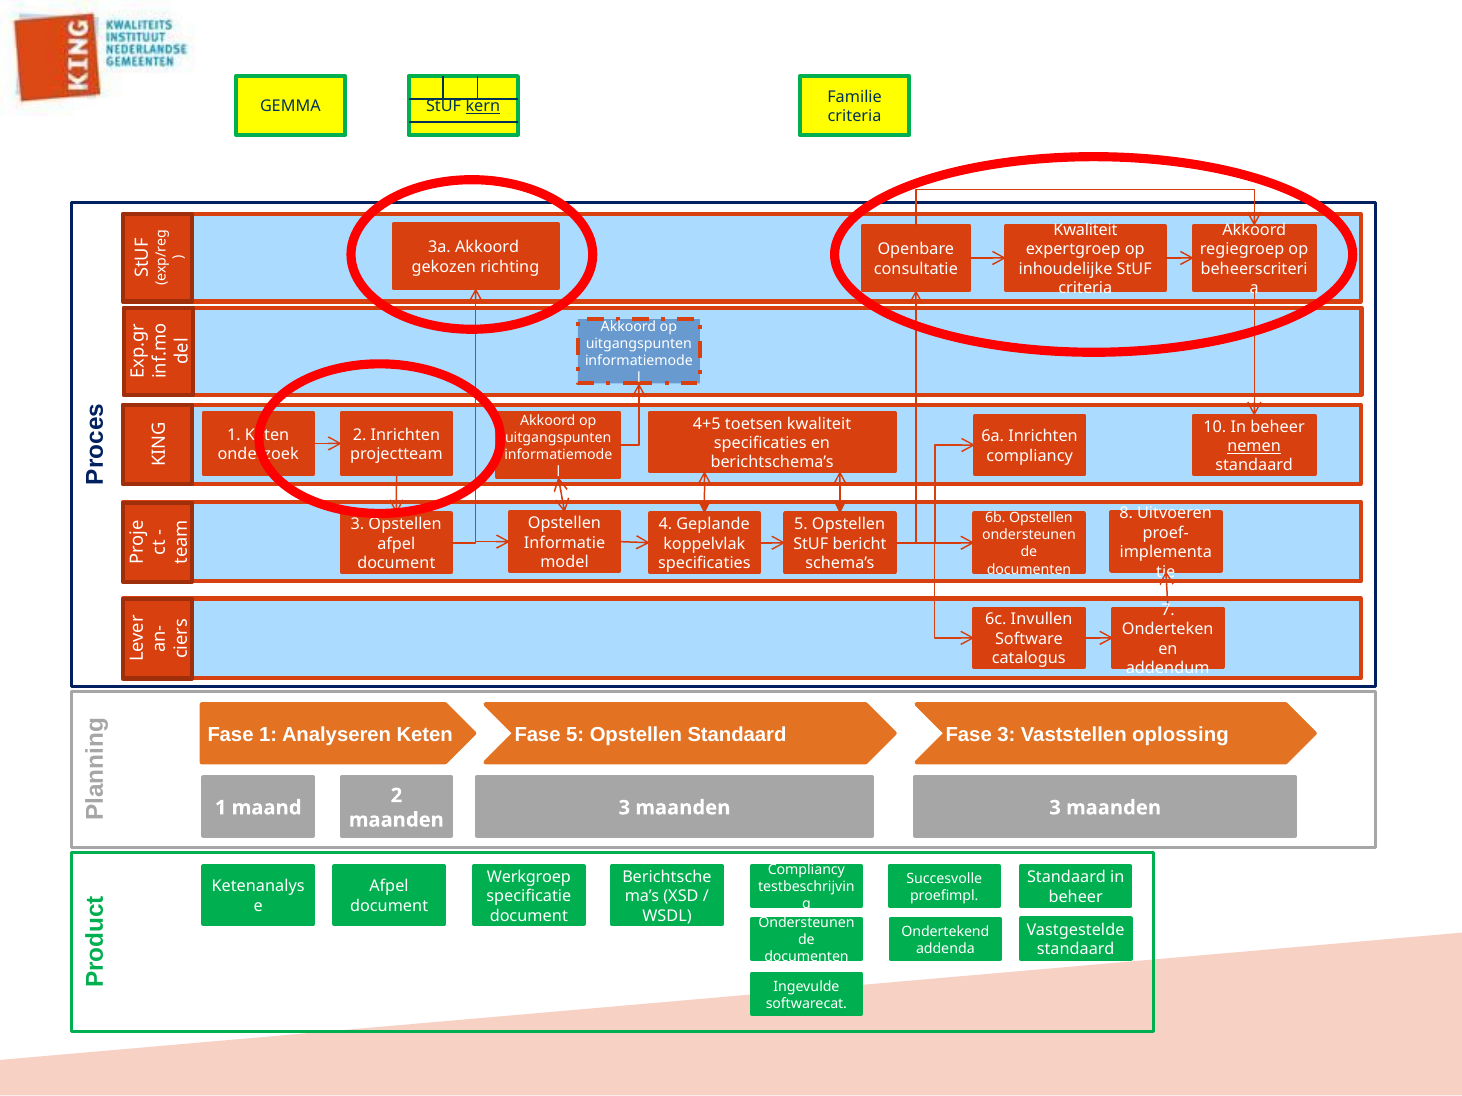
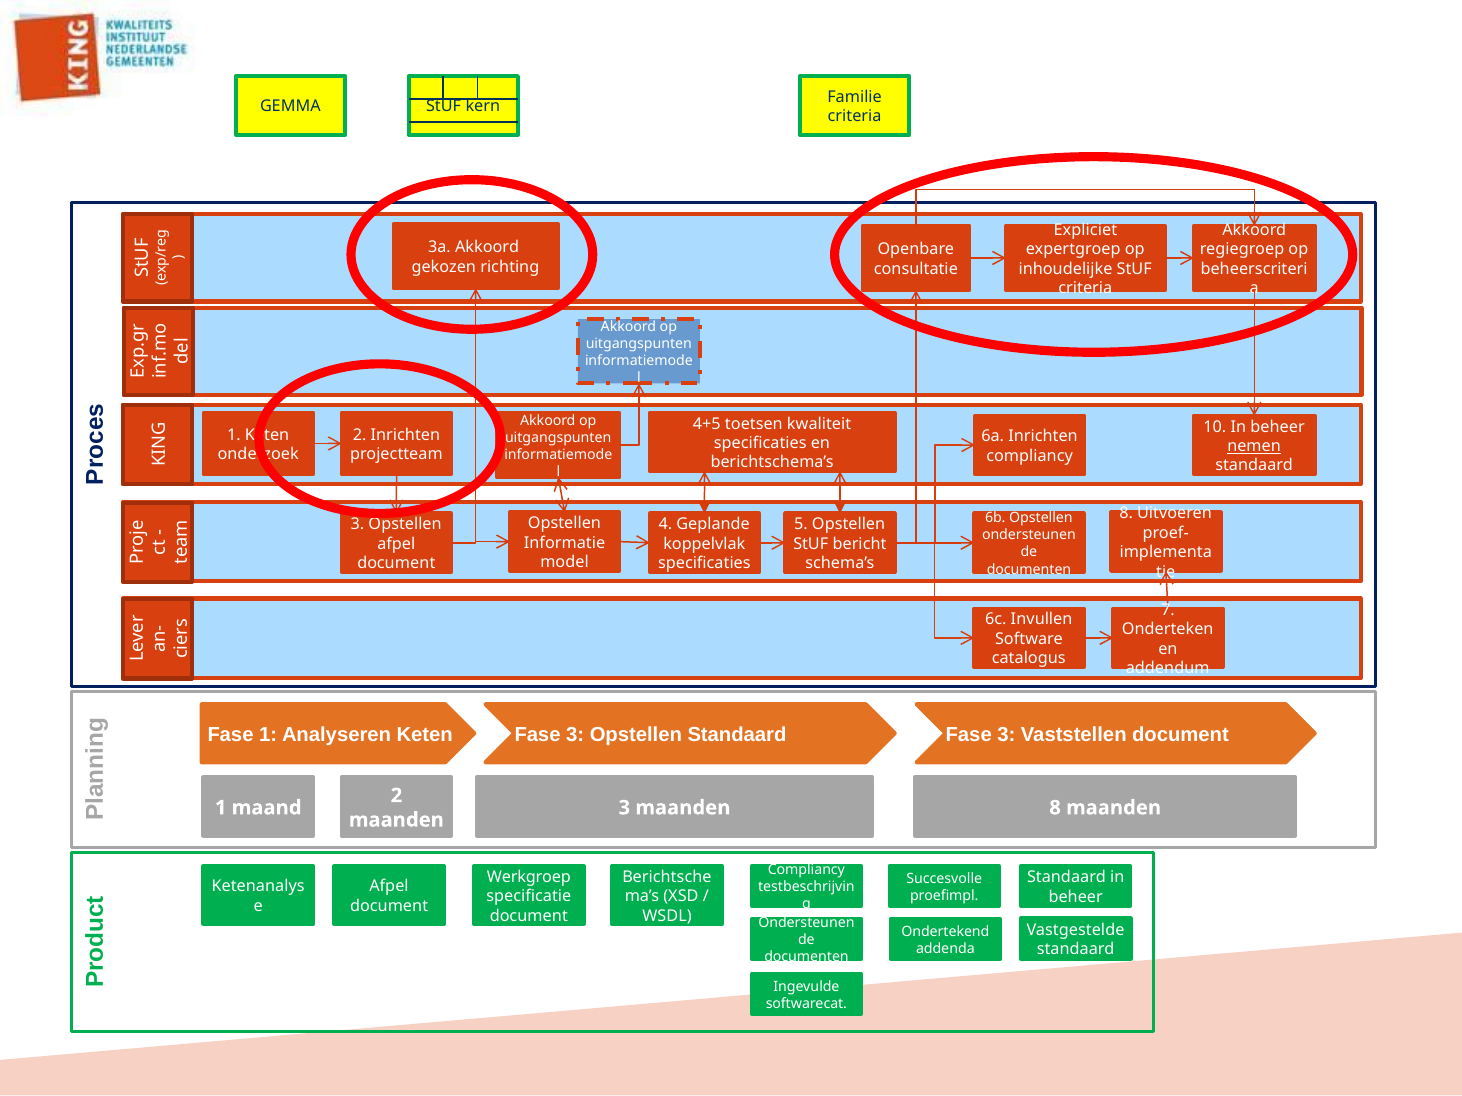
kern underline: present -> none (483, 107)
Kwaliteit: Kwaliteit -> Expliciet (1085, 230)
Keten Fase 5: 5 -> 3 (575, 735)
Vaststellen oplossing: oplossing -> document (1180, 735)
3 maanden 3: 3 -> 8 (1055, 808)
